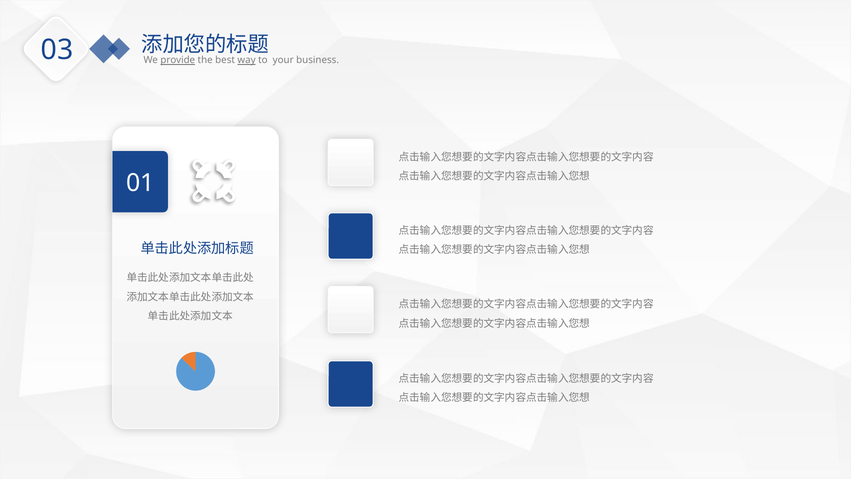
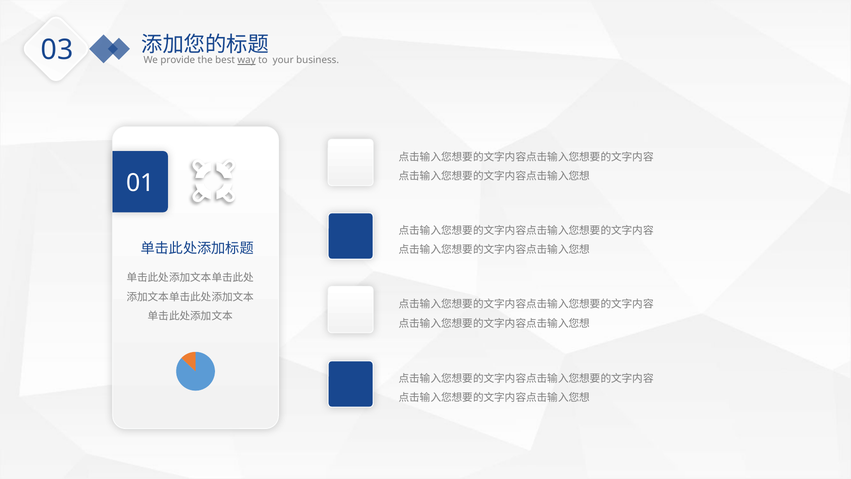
provide underline: present -> none (178, 60)
